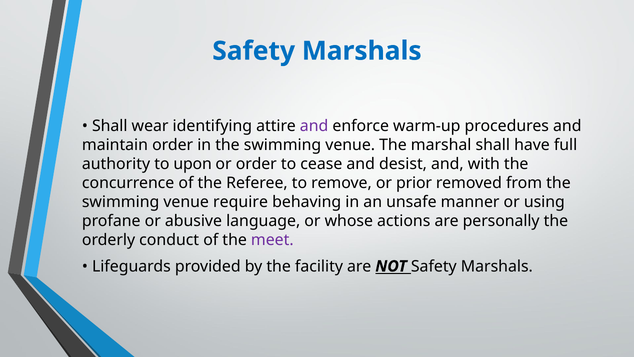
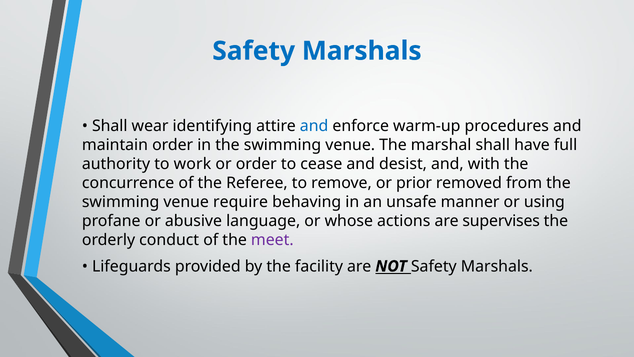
and colour: purple -> blue (314, 126)
upon: upon -> work (192, 164)
personally: personally -> supervises (501, 221)
